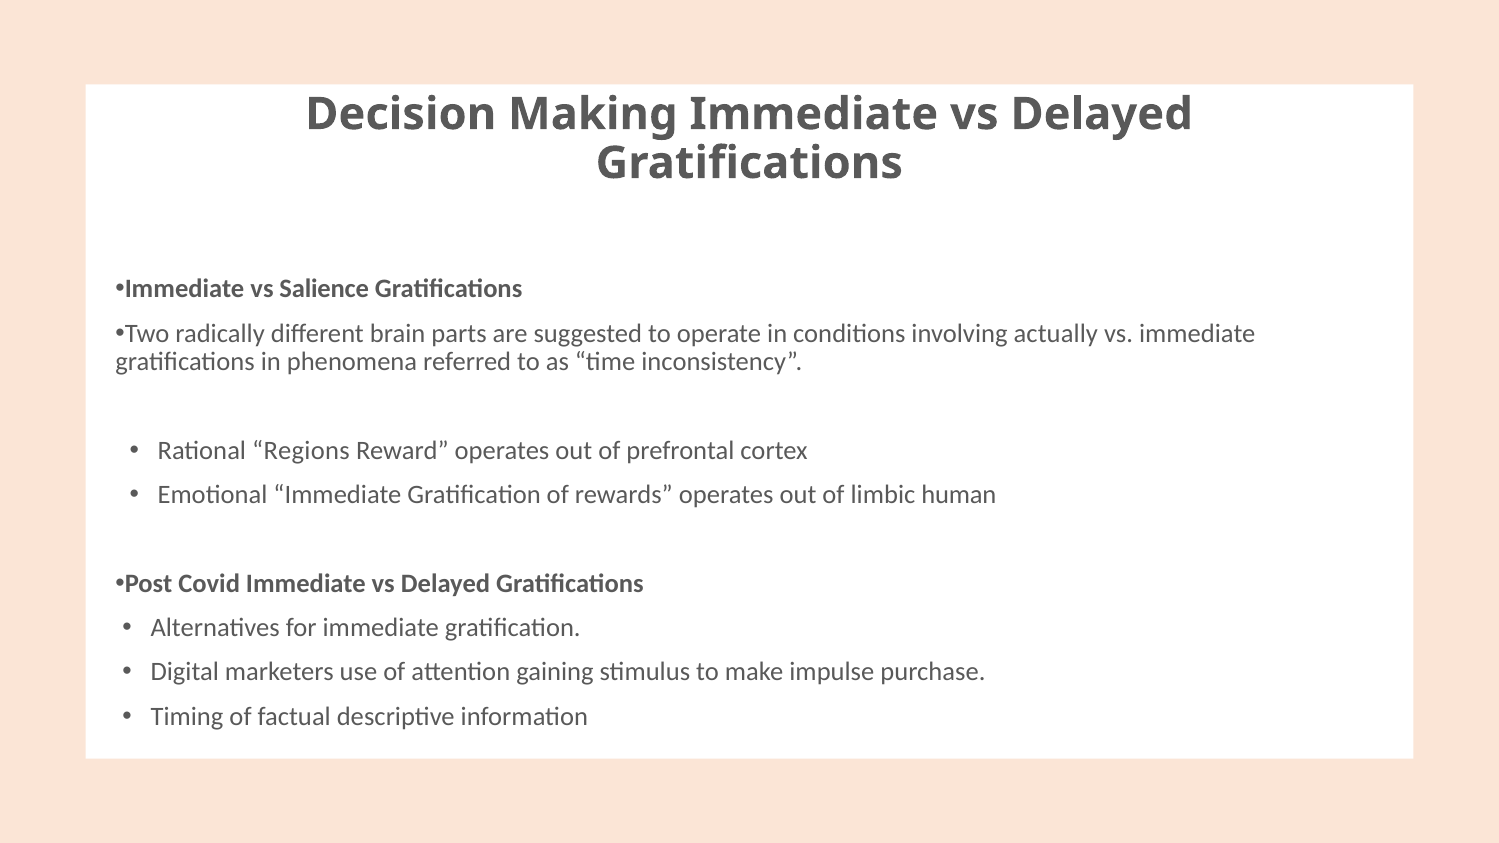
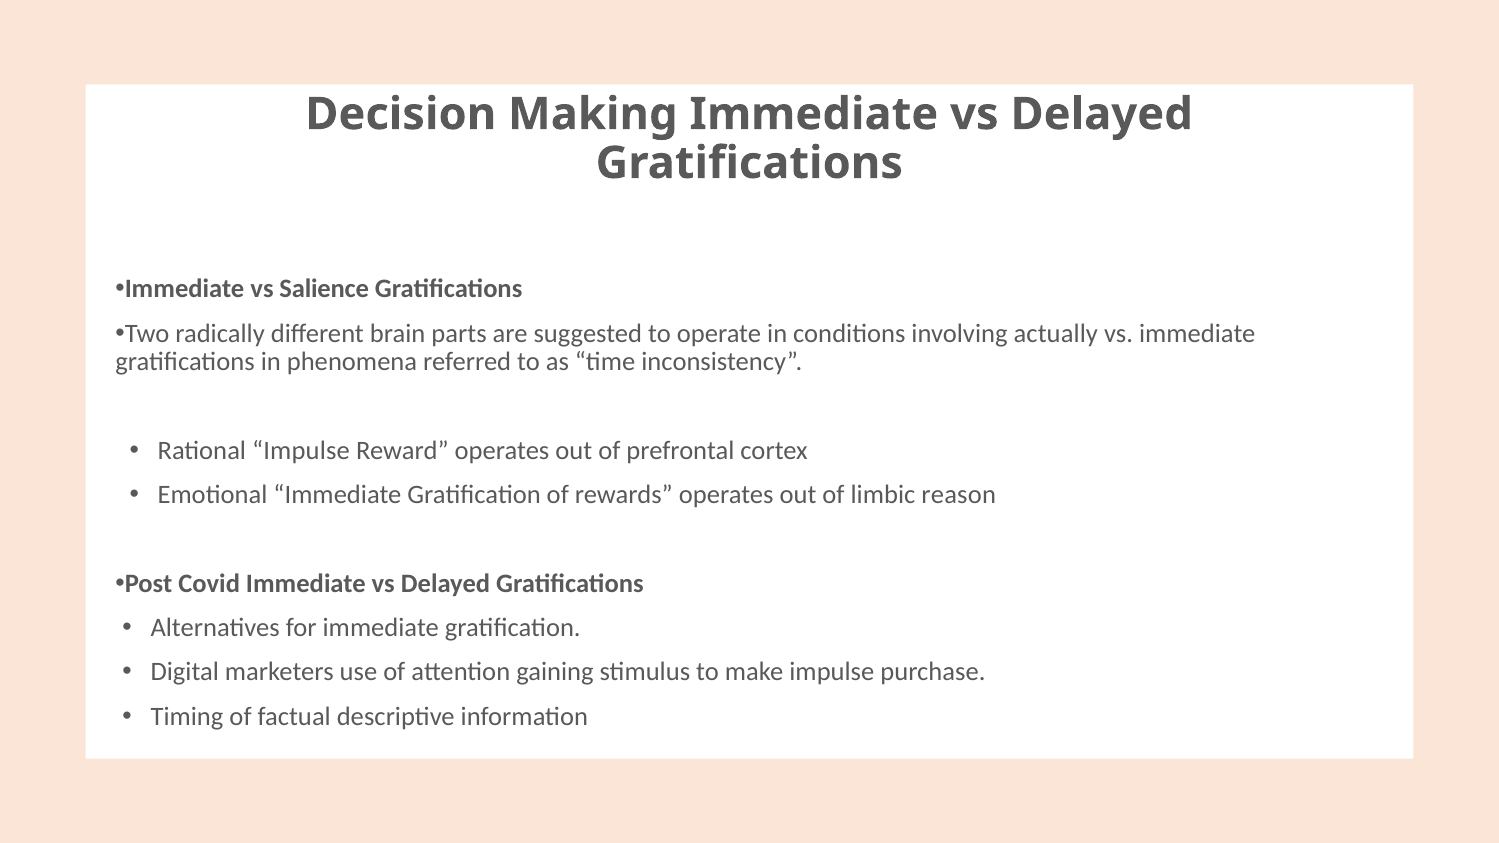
Rational Regions: Regions -> Impulse (301, 451)
human: human -> reason (959, 495)
